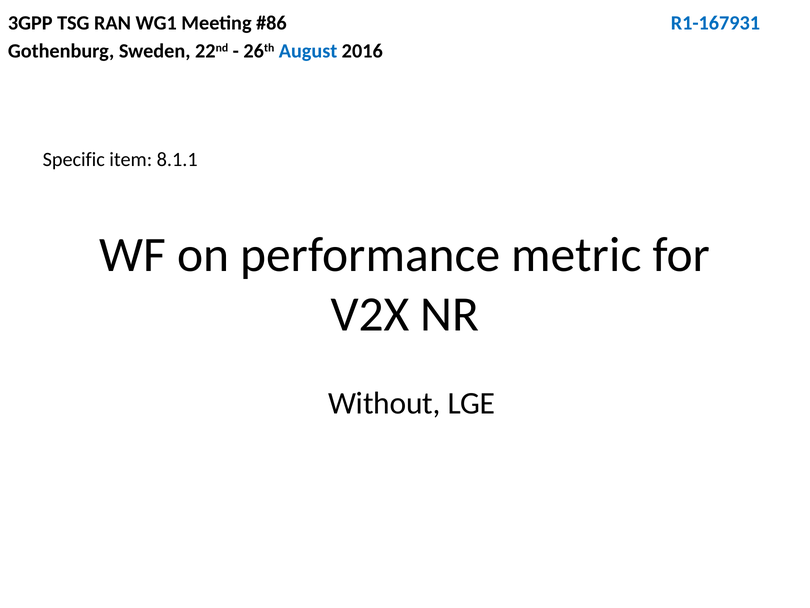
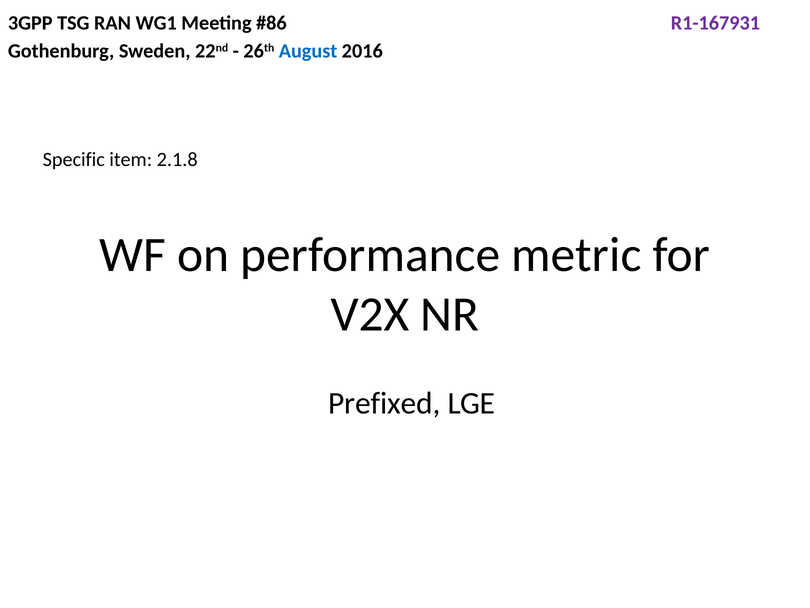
R1-167931 colour: blue -> purple (715, 23)
8.1.1: 8.1.1 -> 2.1.8 (177, 159)
Without: Without -> Prefixed (384, 403)
